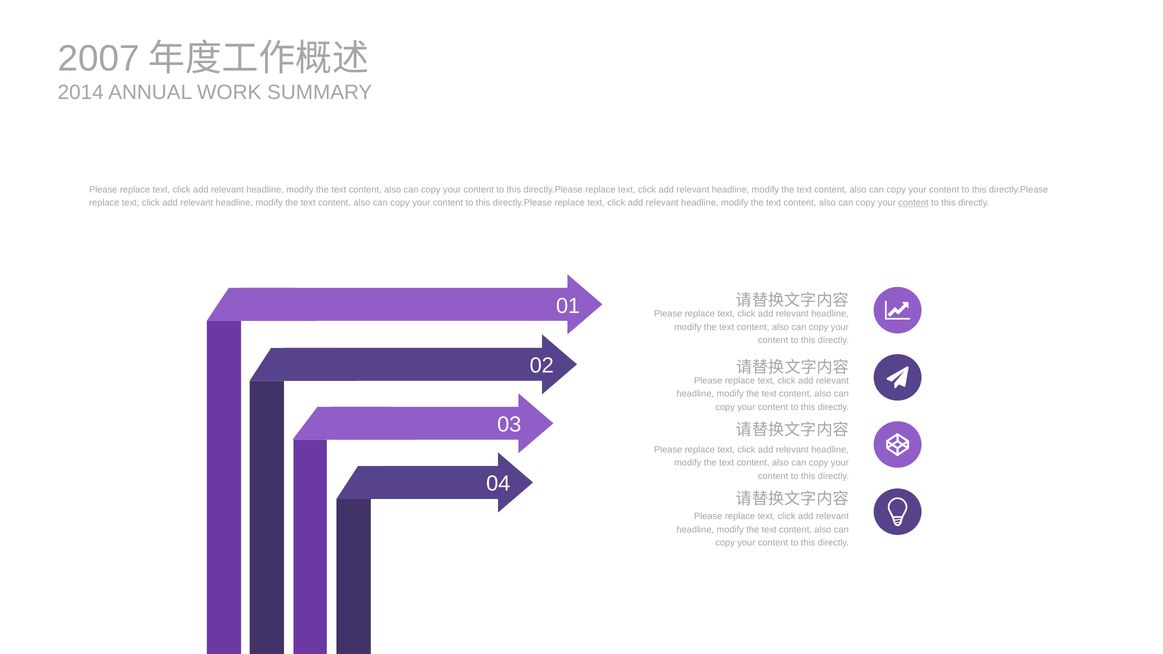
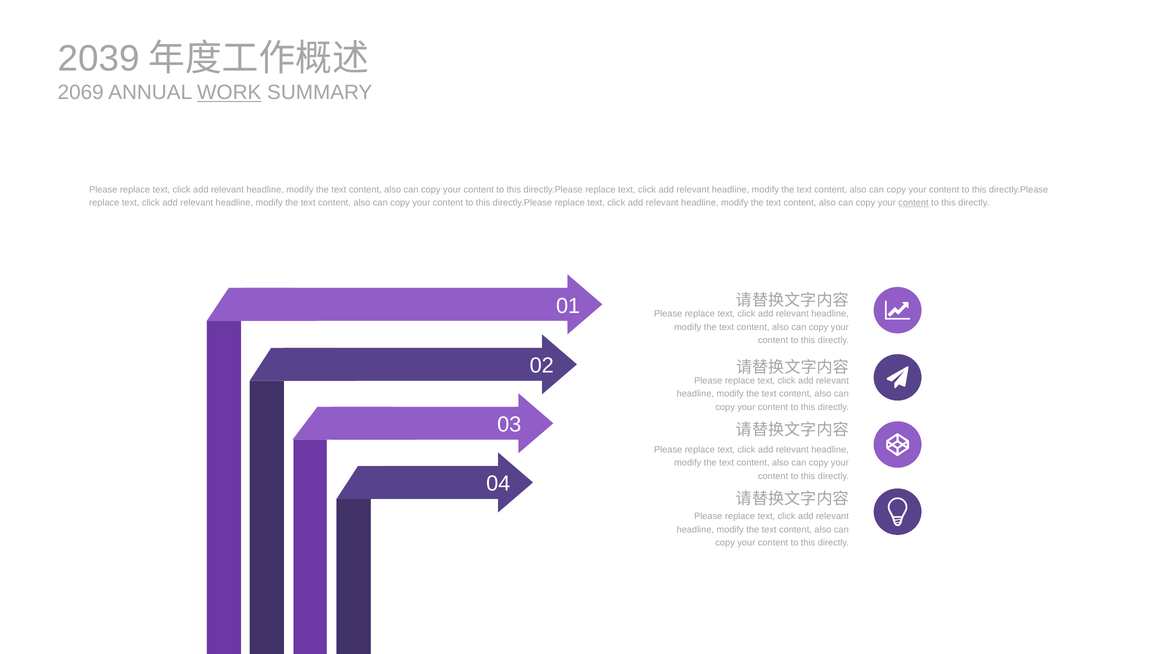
2007: 2007 -> 2039 (99, 59)
2014: 2014 -> 2069 (81, 93)
WORK underline: none -> present (229, 93)
